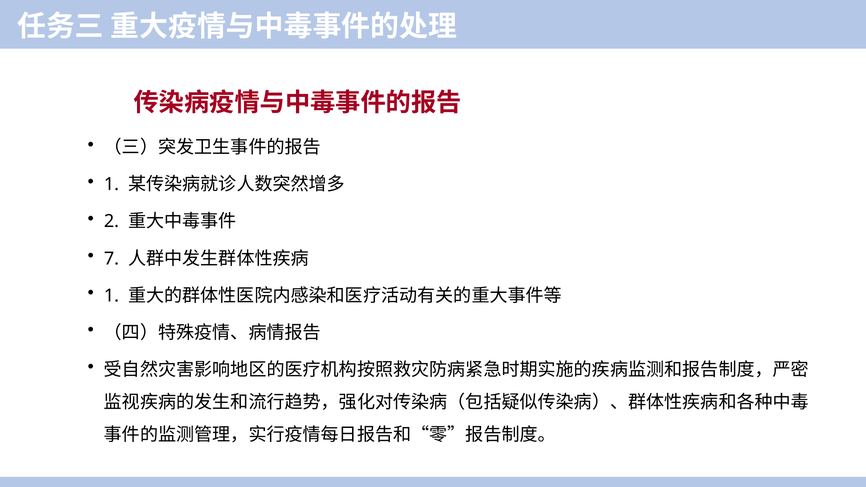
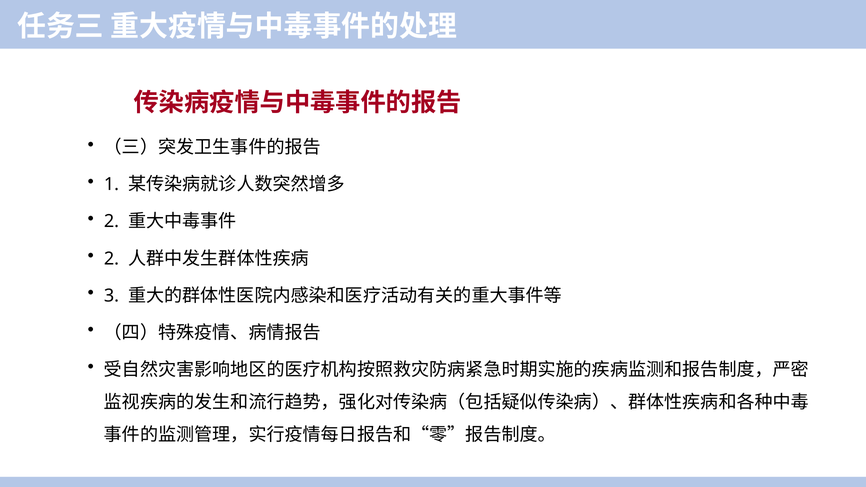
7: 7 -> 2 (111, 259)
1: 1 -> 3 (111, 296)
